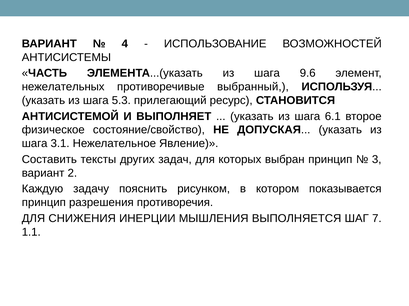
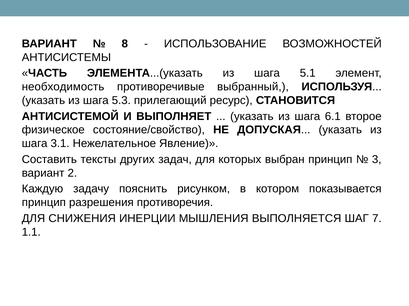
4: 4 -> 8 (125, 44)
9.6: 9.6 -> 5.1 (308, 73)
нежелательных: нежелательных -> необходимость (63, 87)
